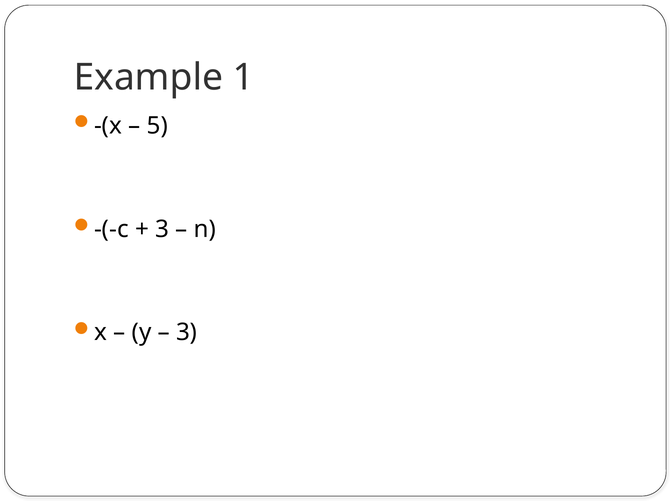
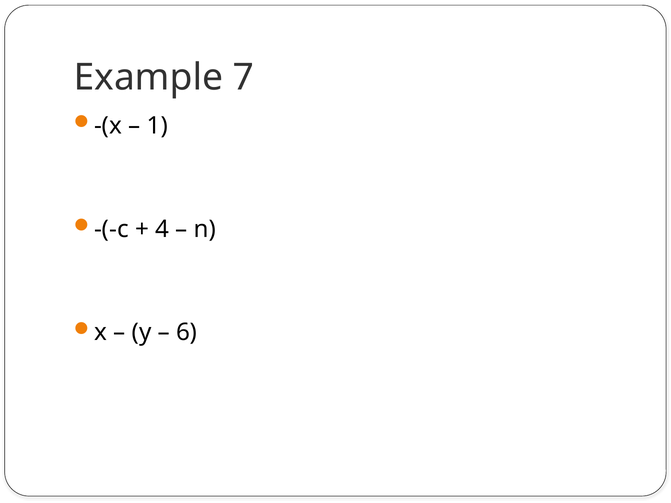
1: 1 -> 7 (244, 78)
5: 5 -> 1 (157, 126)
3: 3 -> 4 (162, 229)
3: 3 -> 6 (187, 333)
